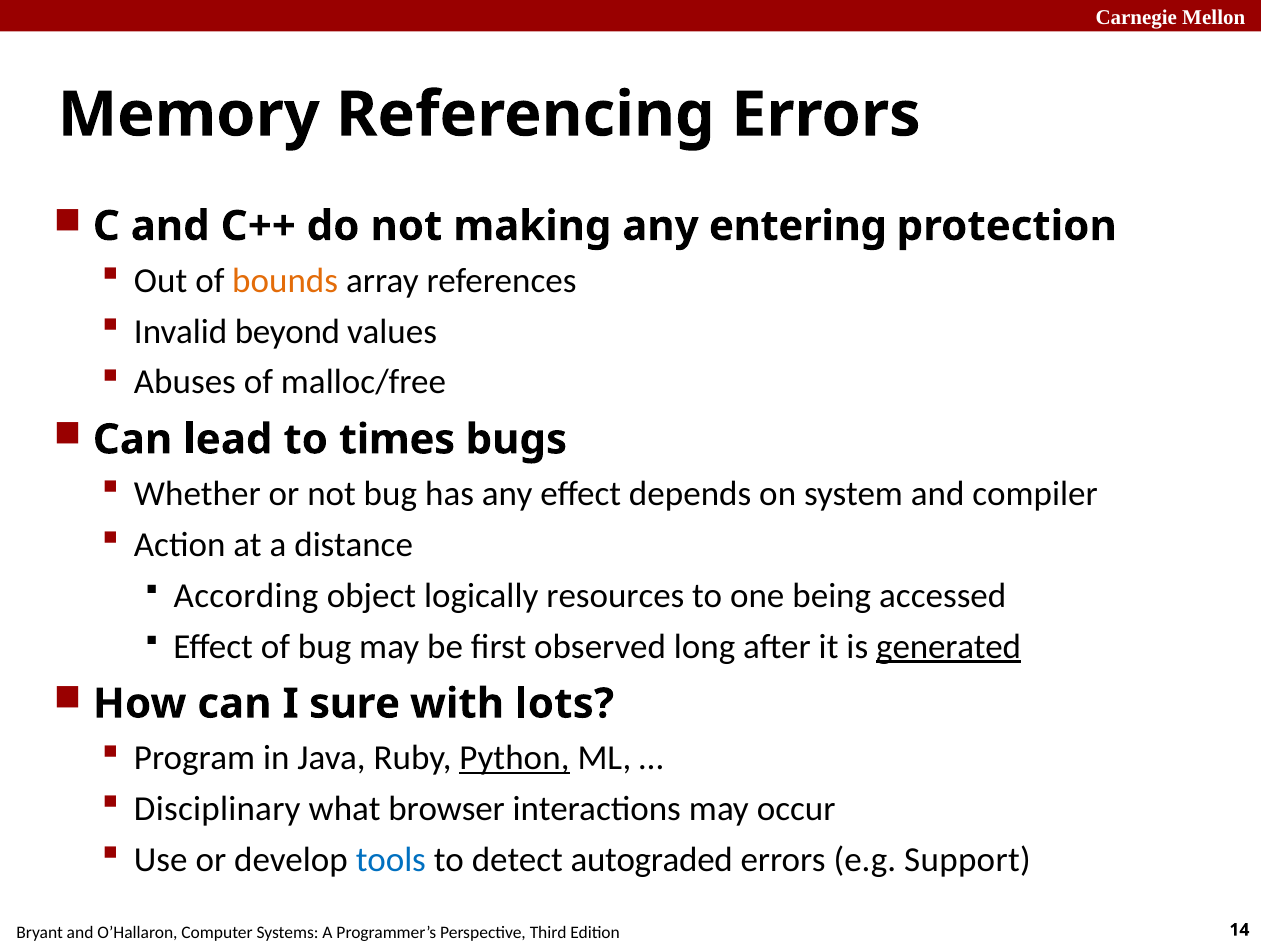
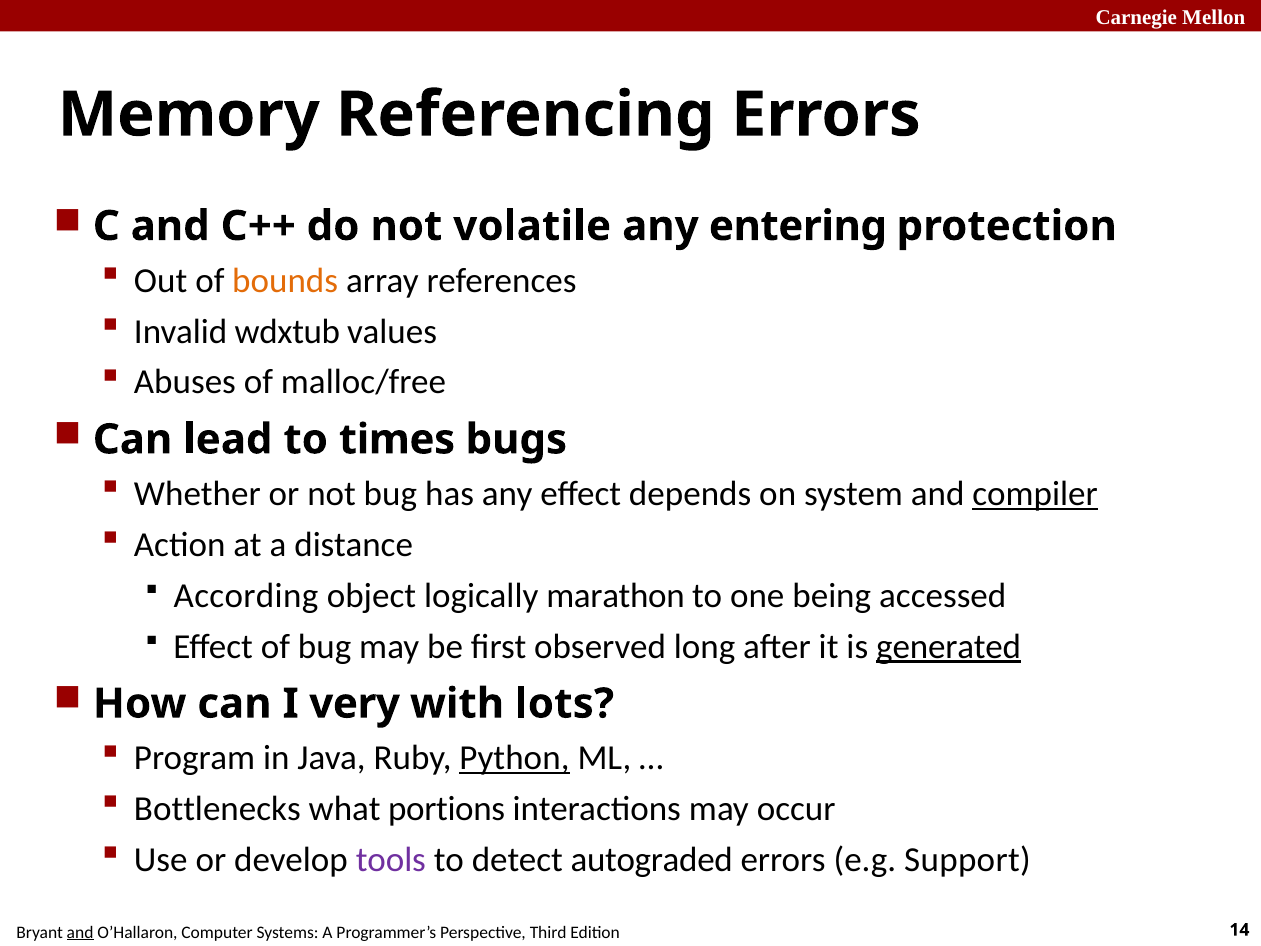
making: making -> volatile (532, 226)
beyond: beyond -> wdxtub (287, 331)
compiler underline: none -> present (1035, 494)
resources: resources -> marathon (616, 595)
sure: sure -> very (355, 704)
Disciplinary: Disciplinary -> Bottlenecks (217, 809)
browser: browser -> portions (447, 809)
tools colour: blue -> purple (391, 860)
and underline: none -> present (80, 932)
